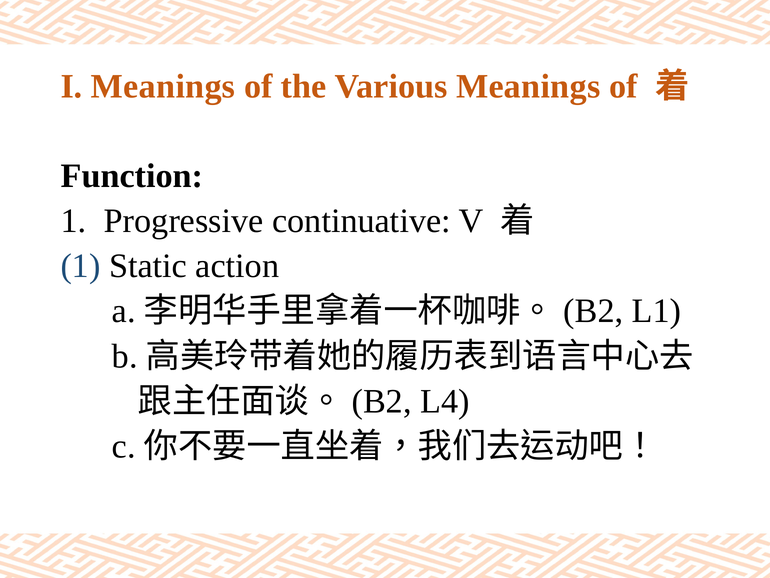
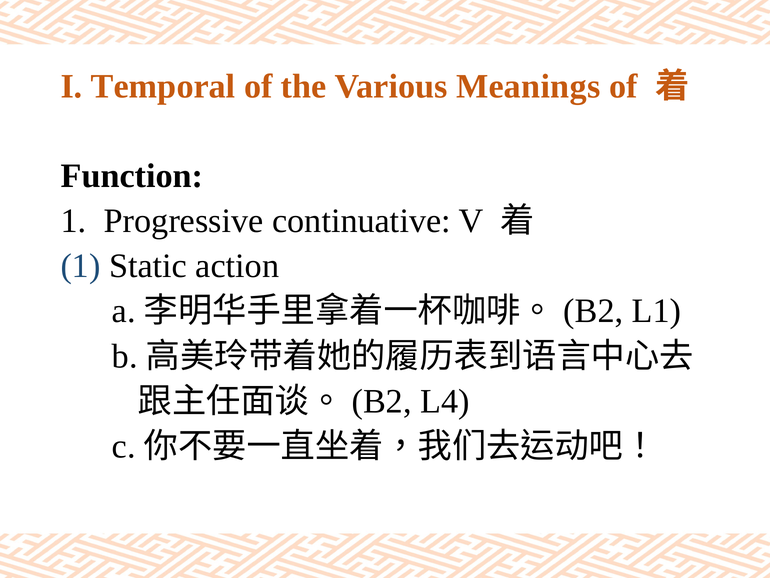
I Meanings: Meanings -> Temporal (163, 86)
